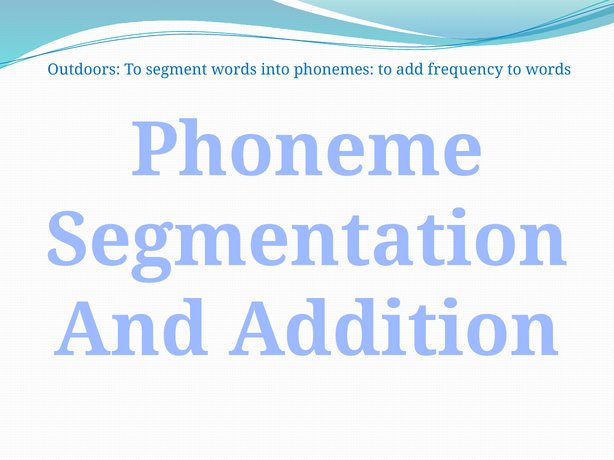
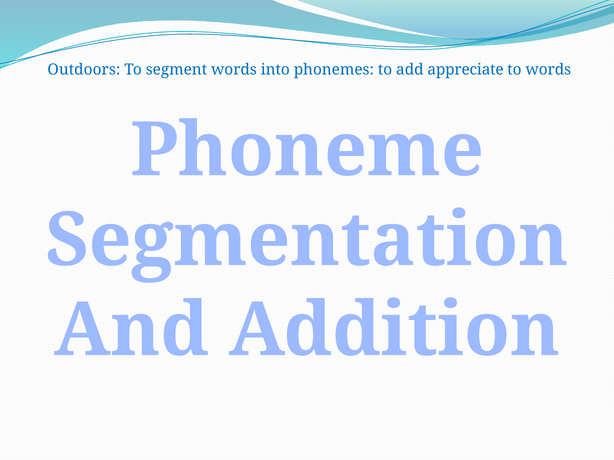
frequency: frequency -> appreciate (466, 70)
